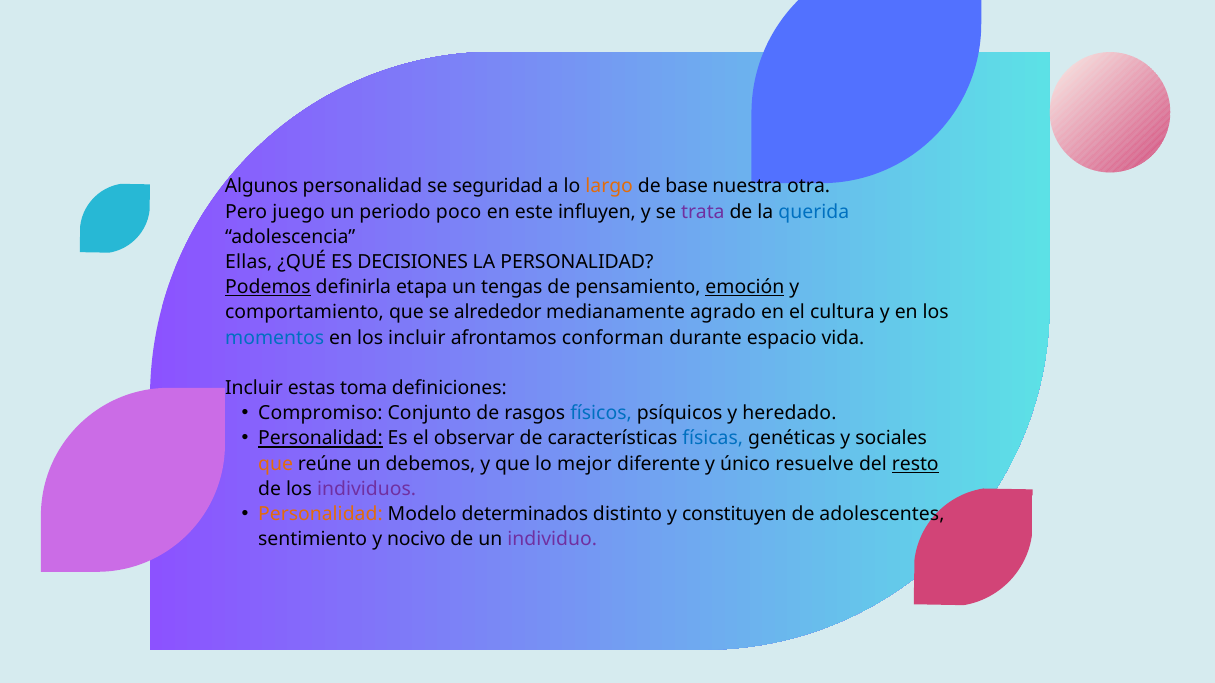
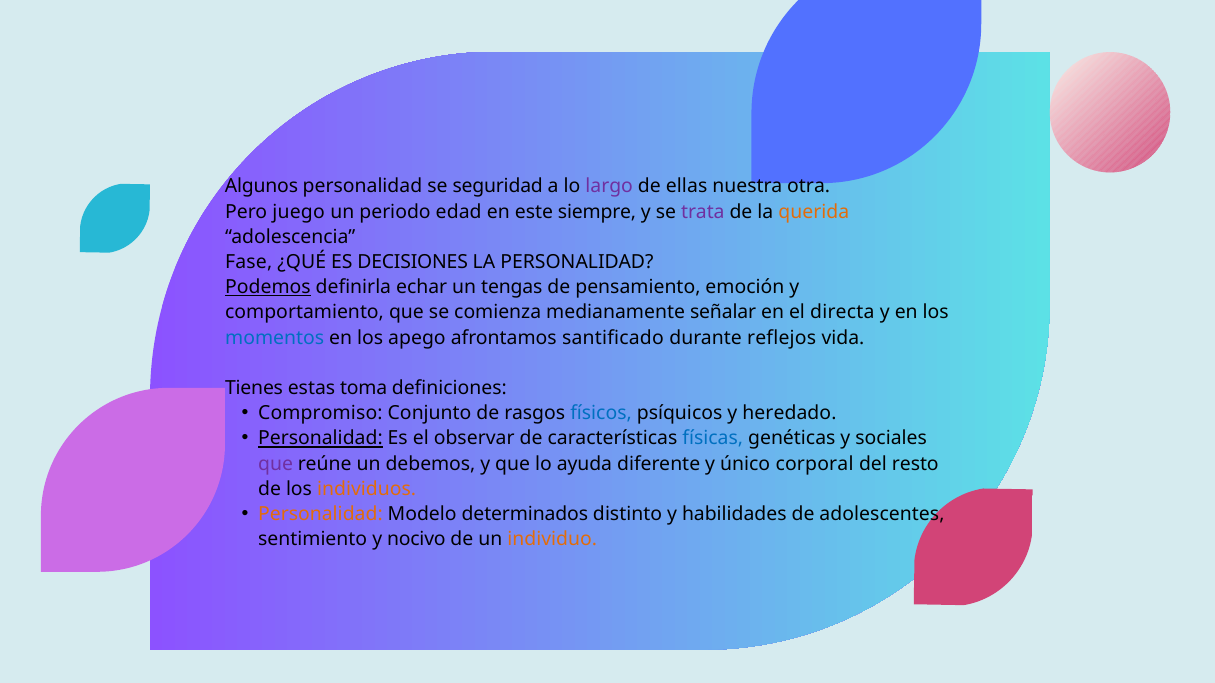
largo colour: orange -> purple (609, 187)
base: base -> ellas (687, 187)
poco: poco -> edad (459, 212)
influyen: influyen -> siempre (597, 212)
querida colour: blue -> orange (814, 212)
Ellas: Ellas -> Fase (249, 262)
etapa: etapa -> echar (422, 287)
emoción underline: present -> none (745, 287)
alrededor: alrededor -> comienza (498, 313)
agrado: agrado -> señalar (723, 313)
cultura: cultura -> directa (842, 313)
los incluir: incluir -> apego (417, 338)
conforman: conforman -> santificado (613, 338)
espacio: espacio -> reflejos (782, 338)
Incluir: Incluir -> Tienes (254, 388)
que colour: orange -> purple (276, 464)
mejor: mejor -> ayuda (584, 464)
resuelve: resuelve -> corporal (815, 464)
resto underline: present -> none (915, 464)
individuos colour: purple -> orange (367, 489)
constituyen: constituyen -> habilidades (734, 515)
individuo colour: purple -> orange (552, 540)
